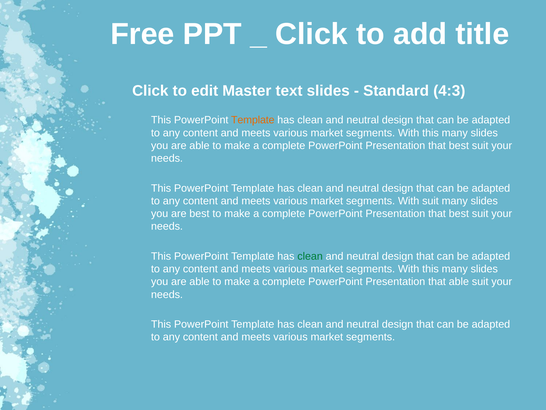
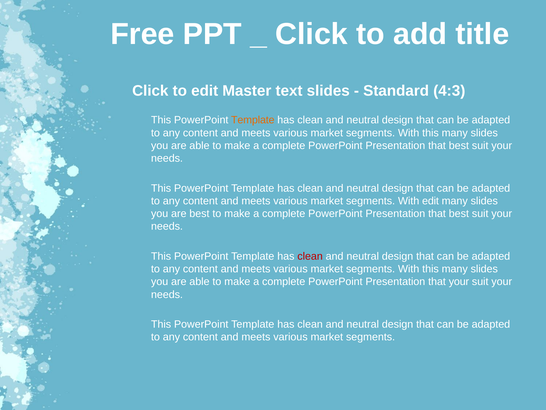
With suit: suit -> edit (431, 201)
clean colour: green -> red (310, 256)
that able: able -> your (459, 281)
